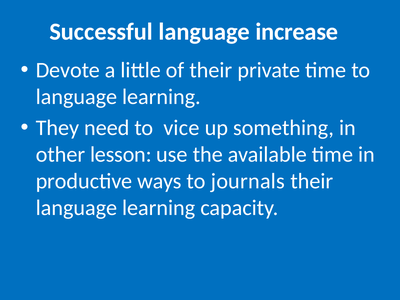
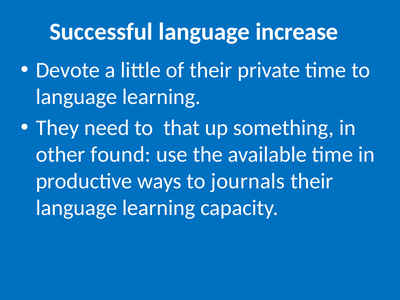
vice: vice -> that (182, 128)
lesson: lesson -> found (121, 155)
